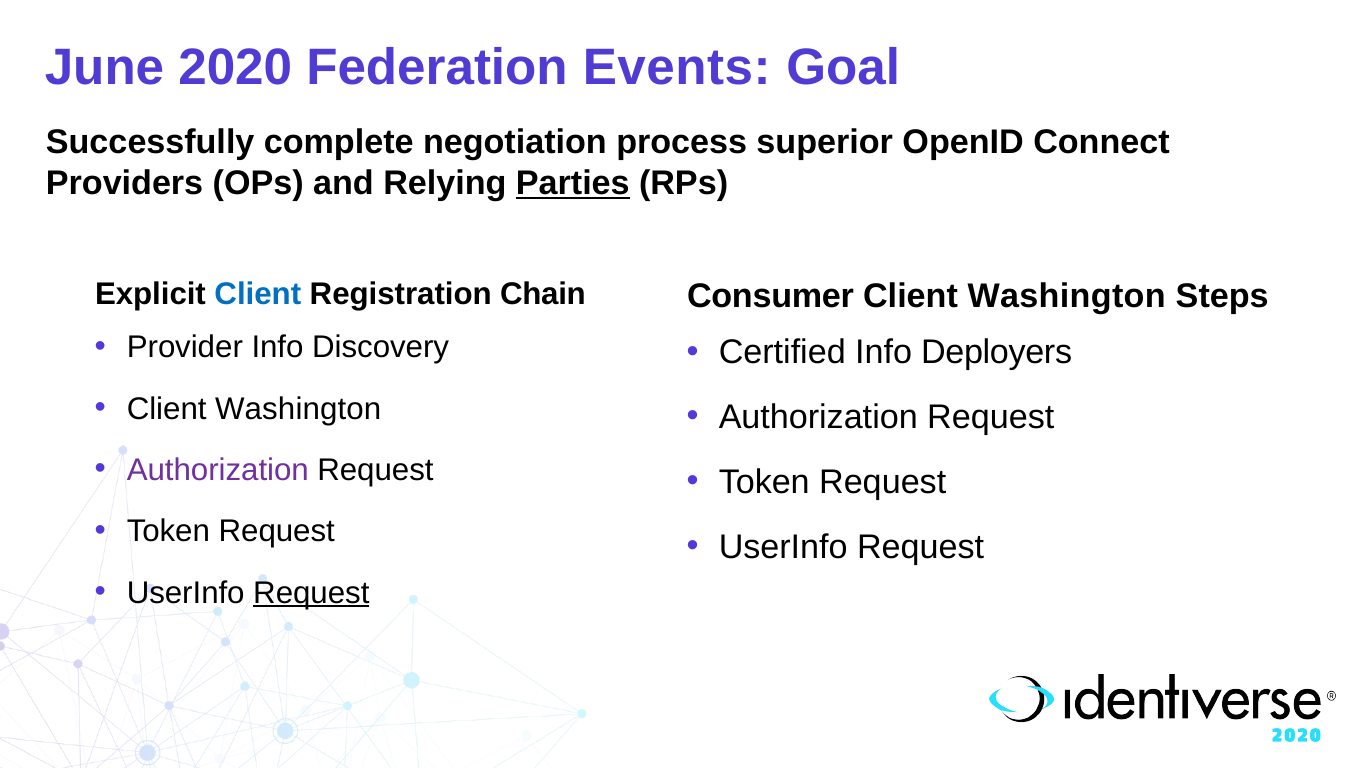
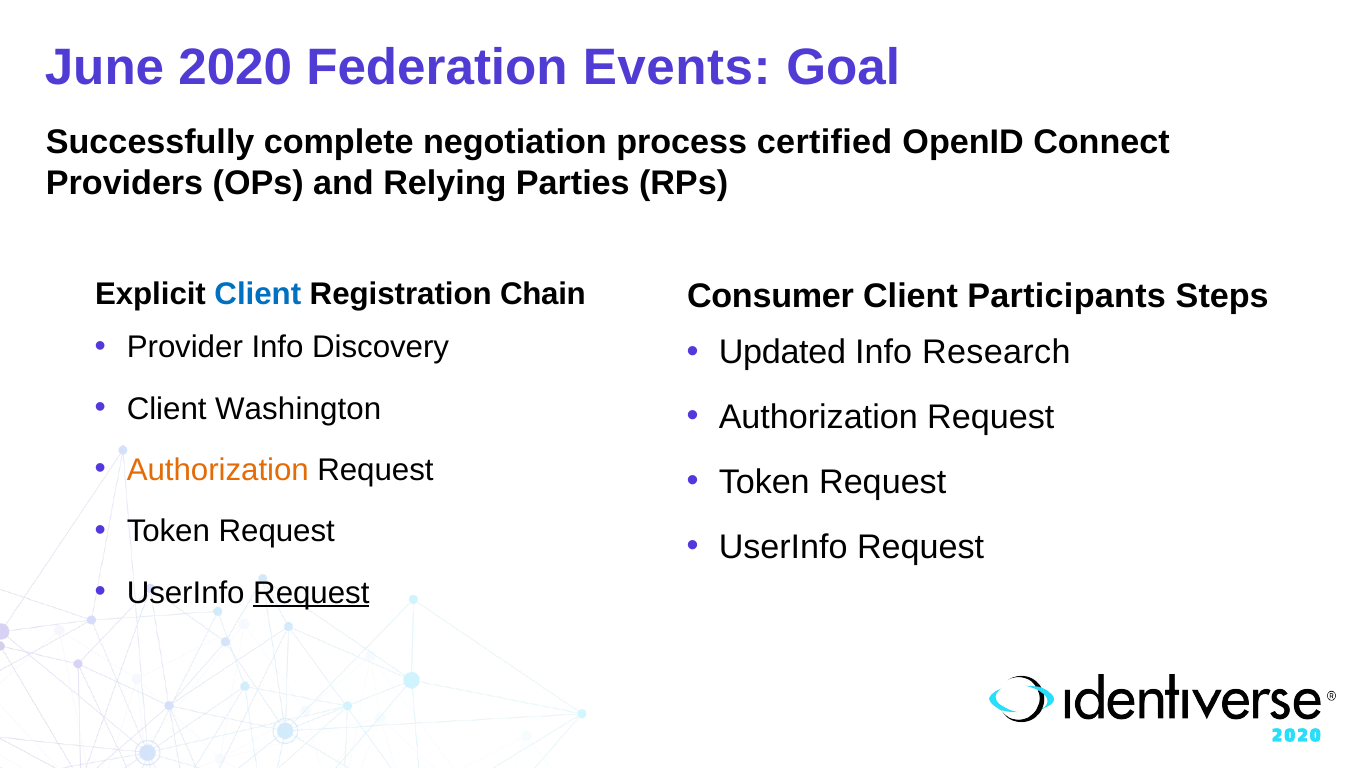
superior: superior -> certified (825, 142)
Parties underline: present -> none (573, 183)
Washington: Washington -> Participants (1067, 296)
Certified: Certified -> Updated (782, 353)
Deployers: Deployers -> Research (996, 353)
Authorization colour: purple -> orange (218, 470)
